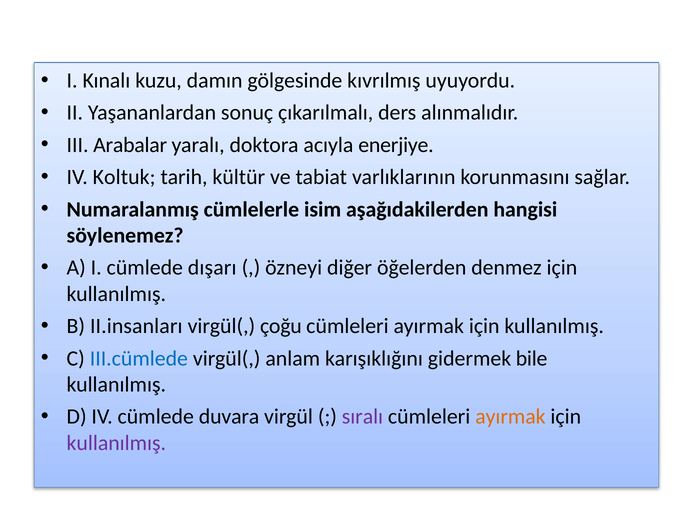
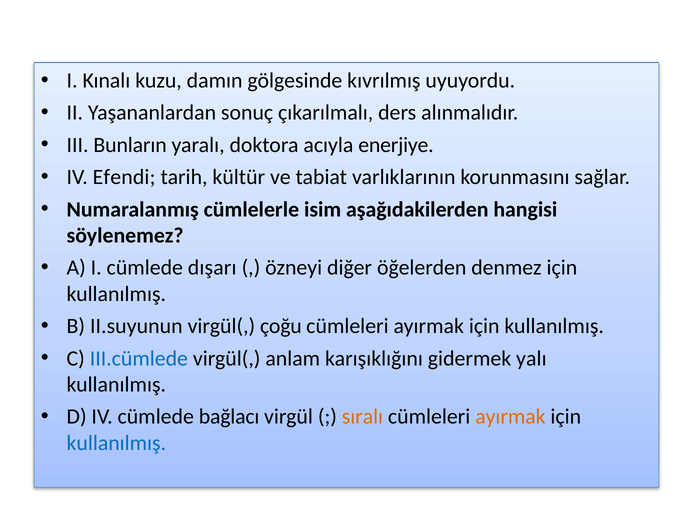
Arabalar: Arabalar -> Bunların (130, 145)
Koltuk: Koltuk -> Efendi (124, 177)
II.insanları: II.insanları -> II.suyunun (136, 326)
bile: bile -> yalı (531, 359)
duvara: duvara -> bağlacı (229, 417)
sıralı colour: purple -> orange (362, 417)
kullanılmış colour: purple -> blue (116, 443)
